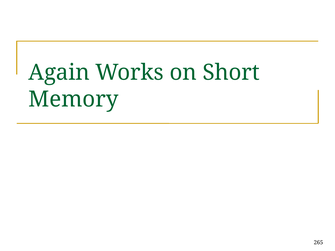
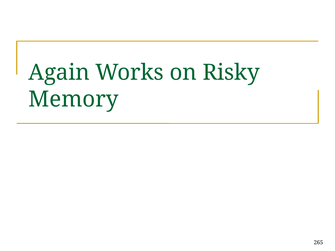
Short: Short -> Risky (231, 72)
